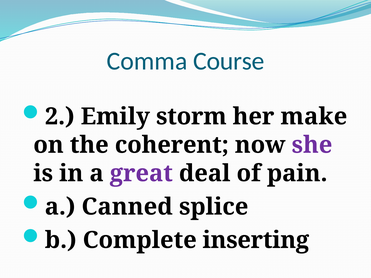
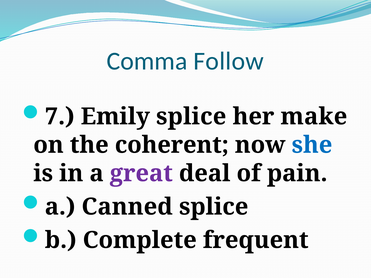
Course: Course -> Follow (229, 61)
2: 2 -> 7 (60, 117)
Emily storm: storm -> splice (191, 117)
she colour: purple -> blue (312, 145)
inserting: inserting -> frequent (256, 240)
